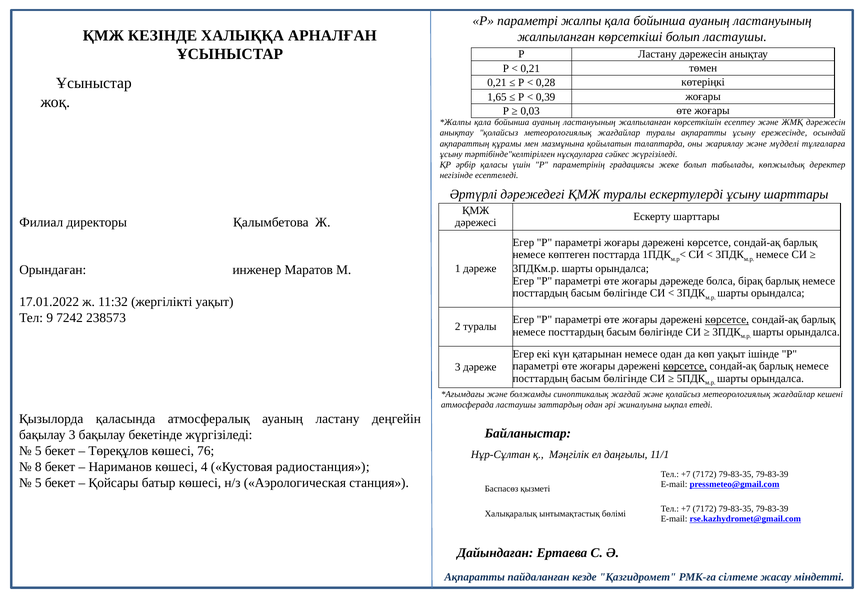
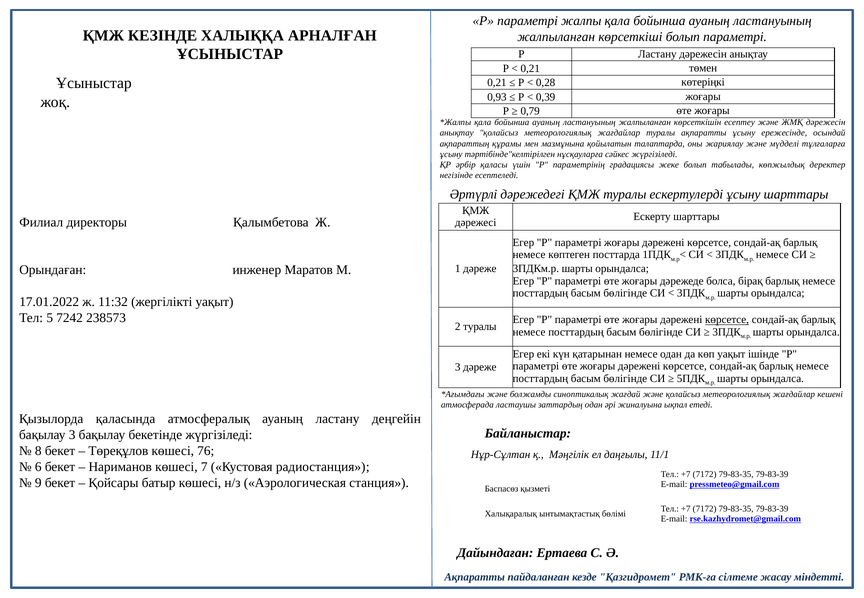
болып ластаушы: ластаушы -> параметрі (735, 37)
1,65: 1,65 -> 0,93 (497, 97)
0,03: 0,03 -> 0,79 (530, 111)
9: 9 -> 5 (50, 318)
көрсетсе underline: present -> none (685, 366)
5: 5 -> 8 (38, 451)
8: 8 -> 6 (38, 467)
4: 4 -> 7 (204, 467)
5: 5 -> 9 (38, 483)
